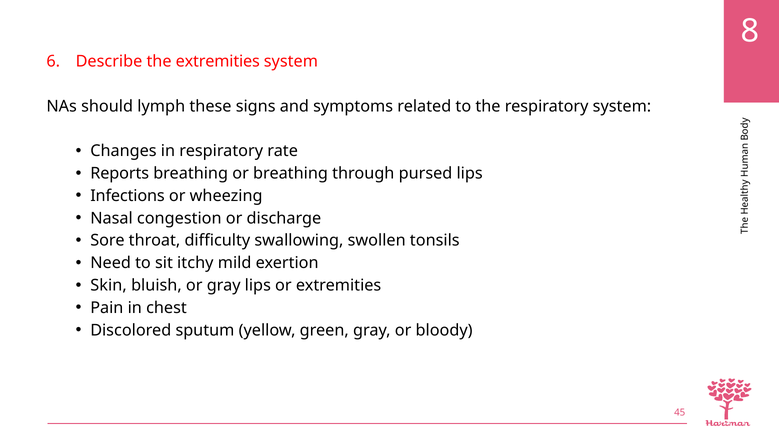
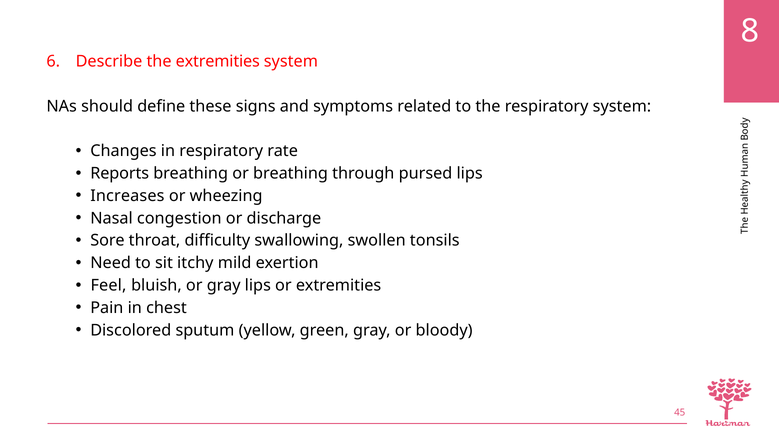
lymph: lymph -> define (161, 106)
Infections: Infections -> Increases (127, 196)
Skin: Skin -> Feel (108, 285)
